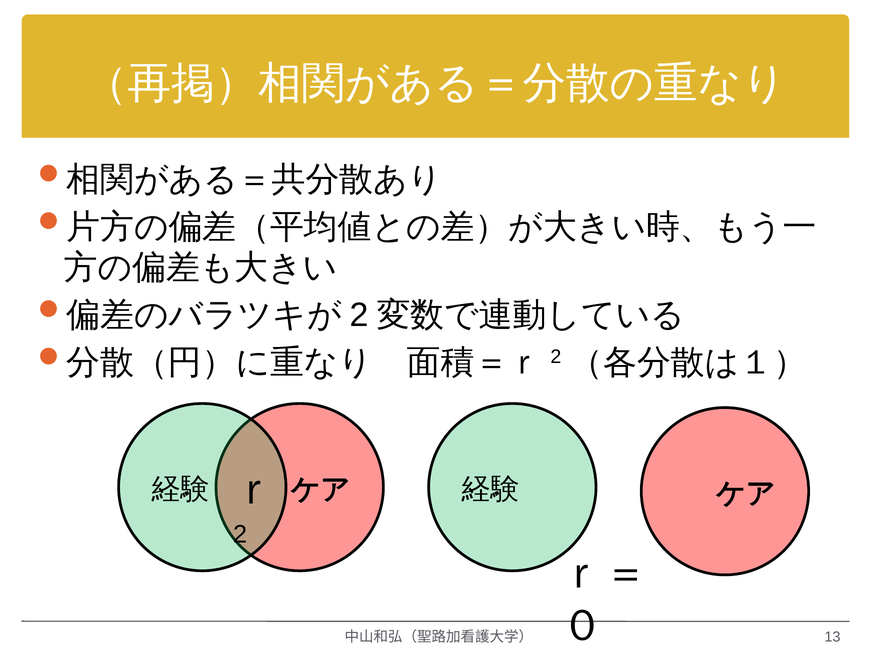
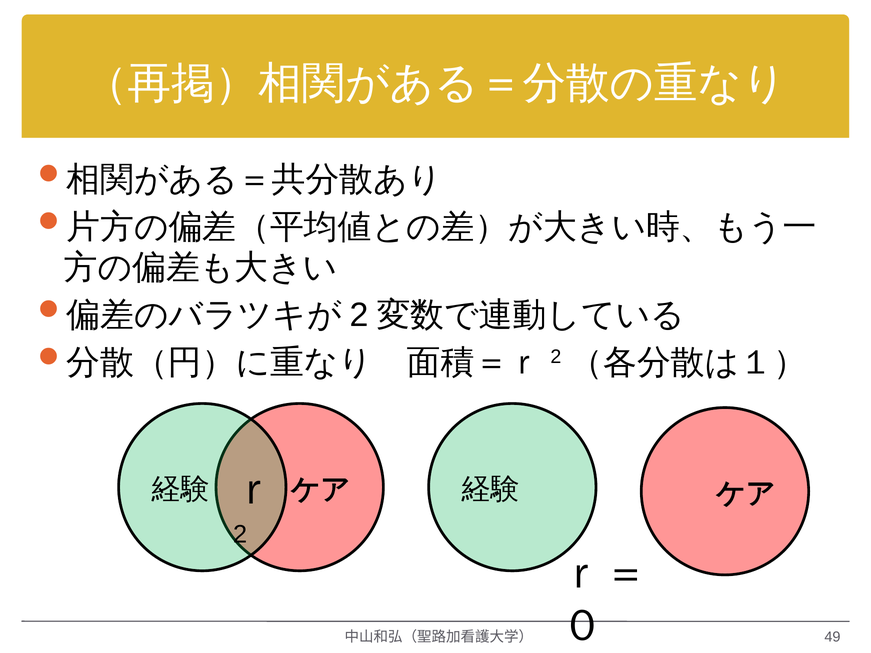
13: 13 -> 49 (832, 637)
